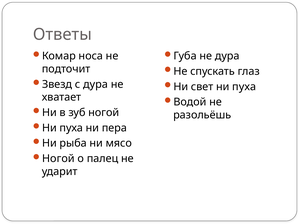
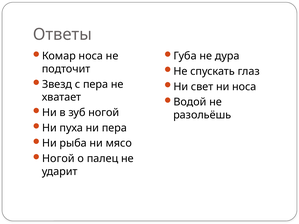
с дура: дура -> пера (96, 84)
свет ни пуха: пуха -> носа (244, 87)
